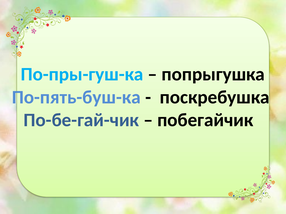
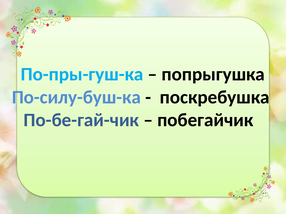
По-пять-буш-ка: По-пять-буш-ка -> По-силу-буш-ка (76, 97)
